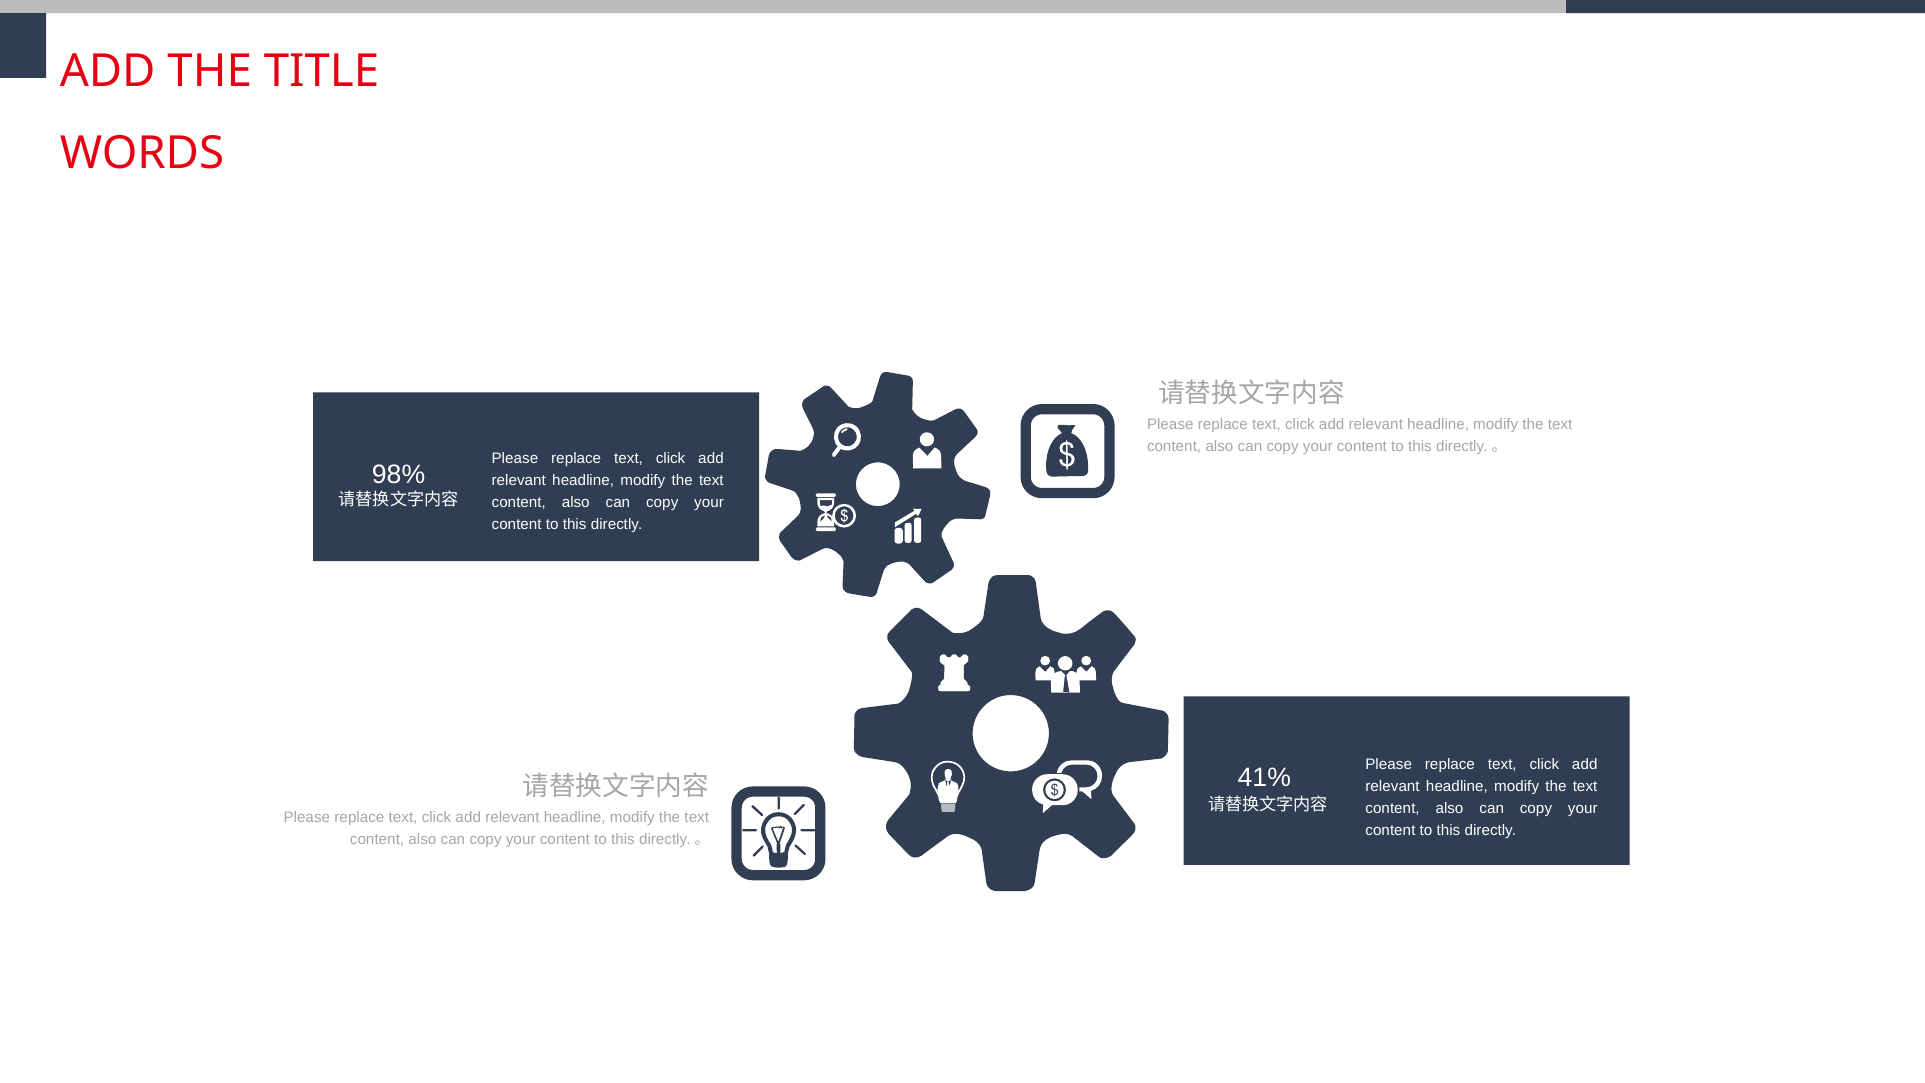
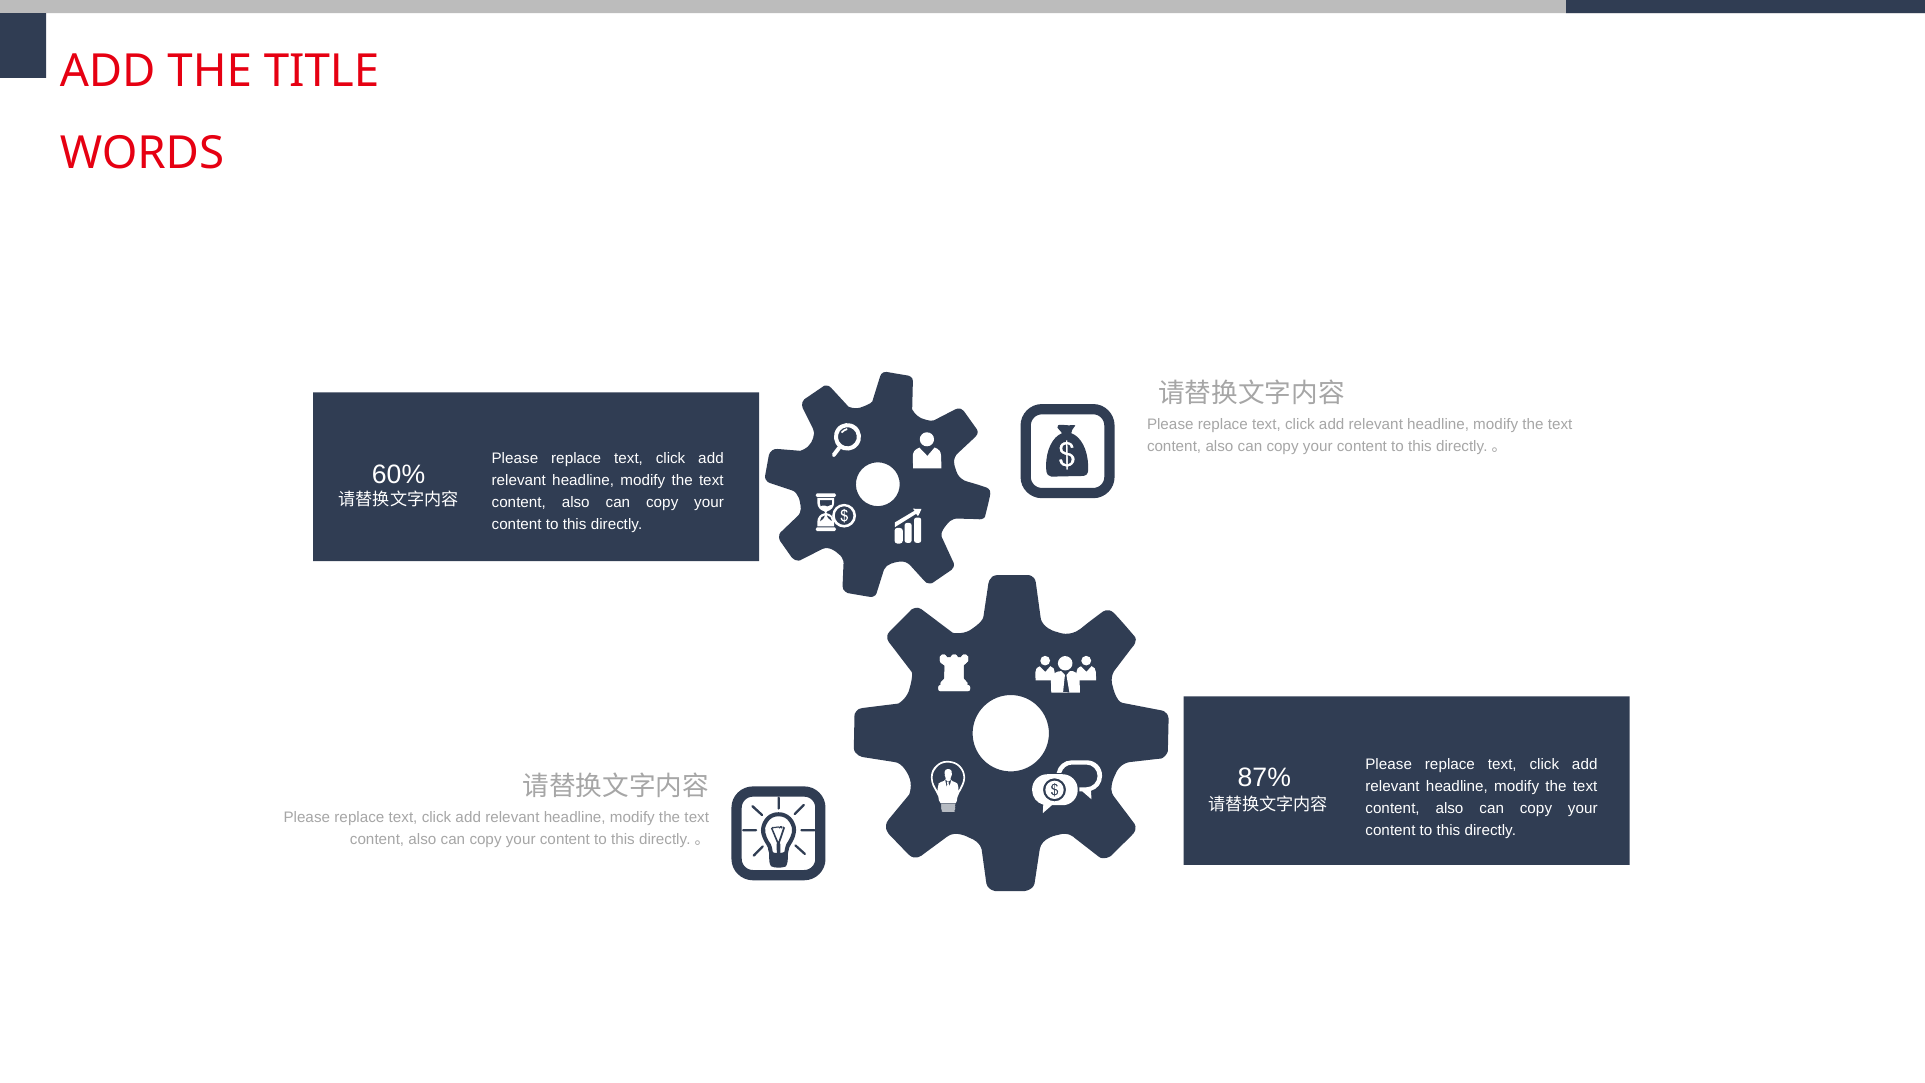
98%: 98% -> 60% (399, 475)
41%: 41% -> 87% (1264, 778)
